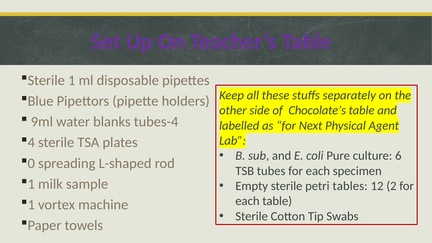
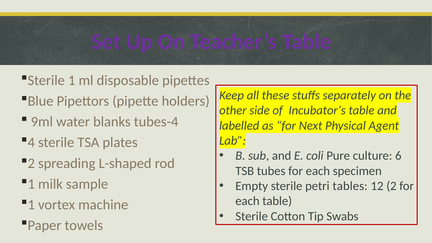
Chocolate’s: Chocolate’s -> Incubator’s (317, 110)
0: 0 -> 2 (31, 163)
